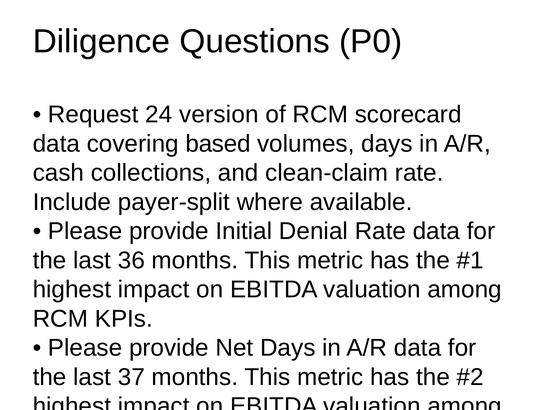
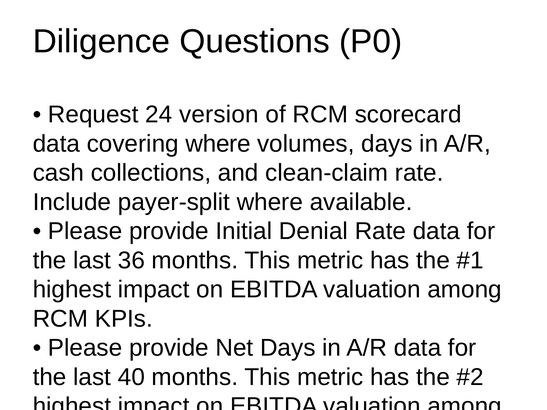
covering based: based -> where (218, 144)
37: 37 -> 40 (131, 377)
